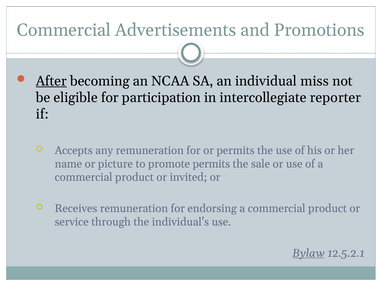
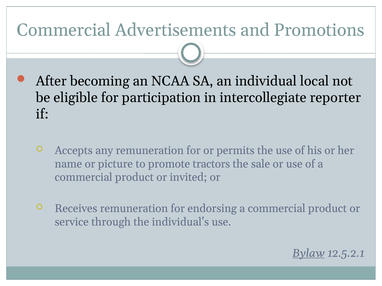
After underline: present -> none (51, 81)
miss: miss -> local (315, 81)
promote permits: permits -> tractors (211, 164)
